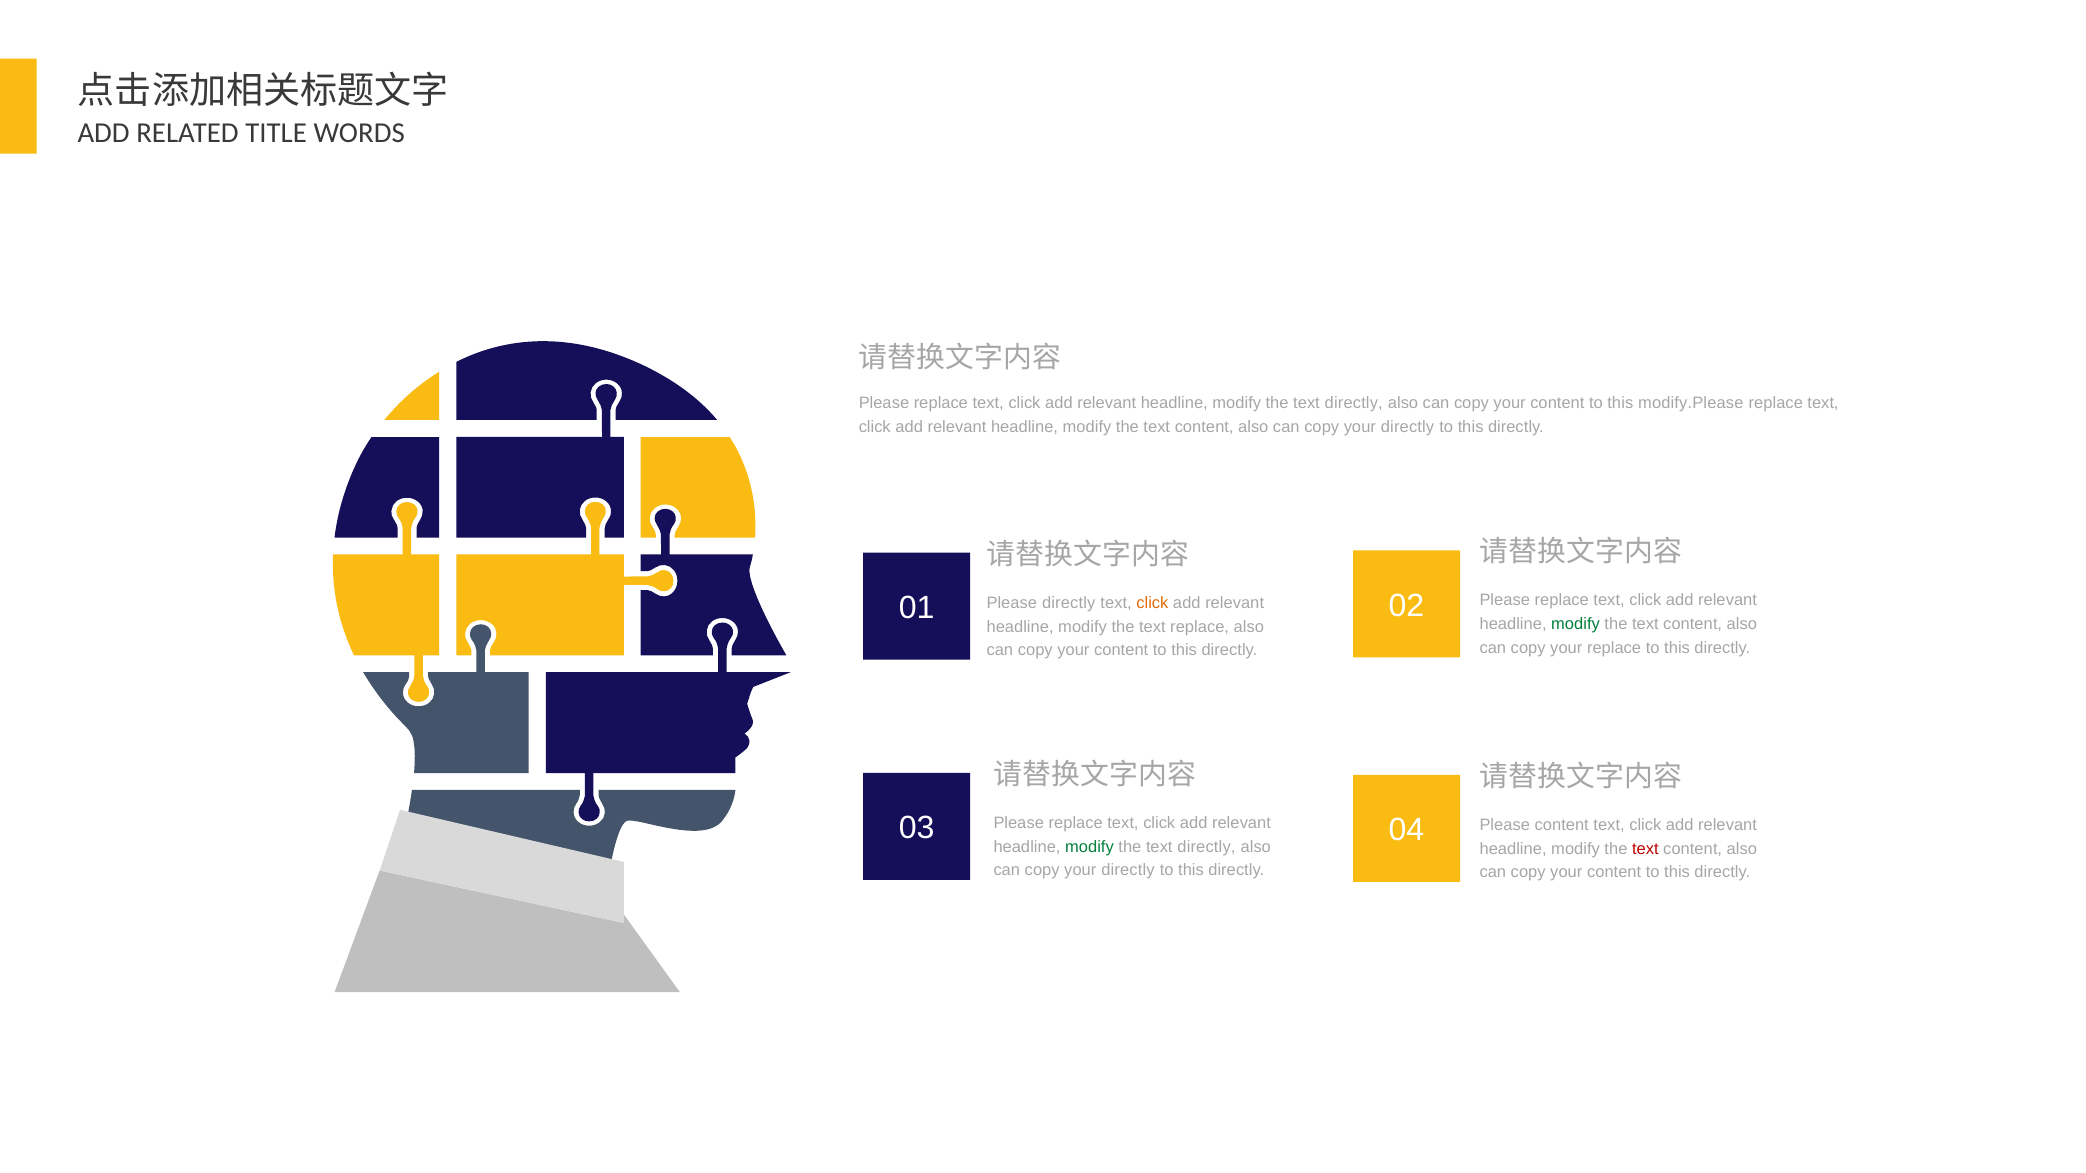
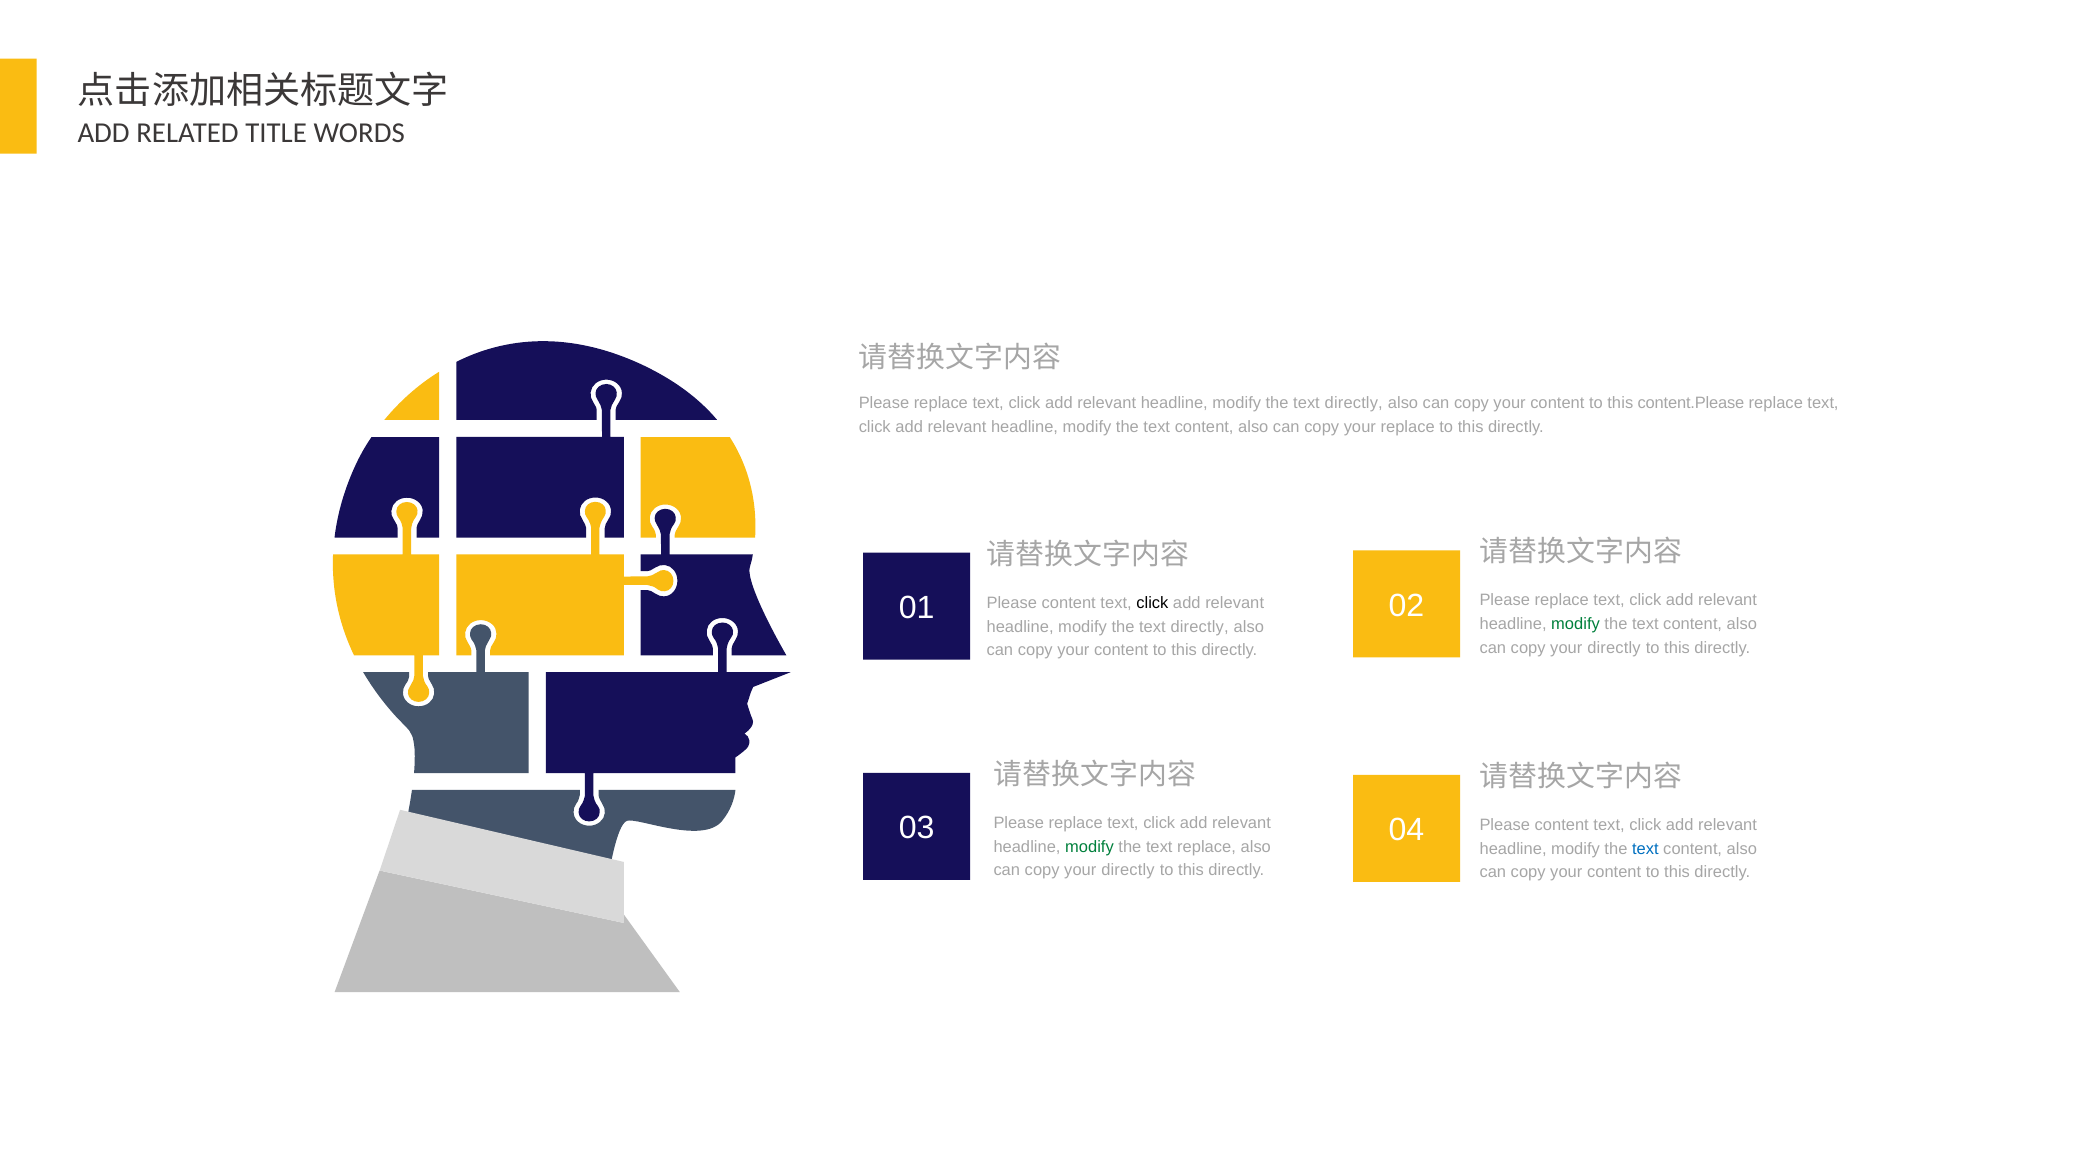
modify.Please: modify.Please -> content.Please (1691, 403)
directly: directly -> replace (1408, 427)
directly: directly -> content (1069, 603)
click colour: orange -> black (1152, 603)
replace: replace -> directly (1200, 627)
replace: replace -> directly (1614, 648)
directly: directly -> replace (1207, 847)
text colour: red -> blue (1645, 849)
